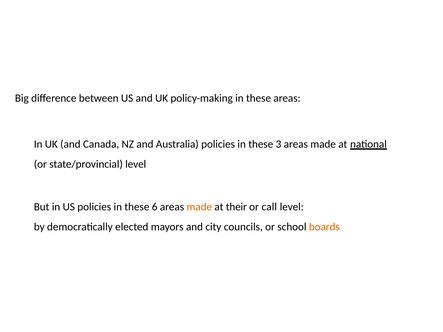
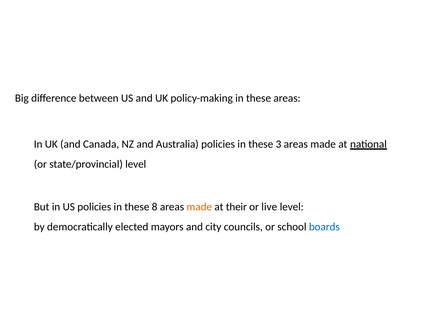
6: 6 -> 8 (155, 207)
call: call -> live (269, 207)
boards colour: orange -> blue (324, 227)
